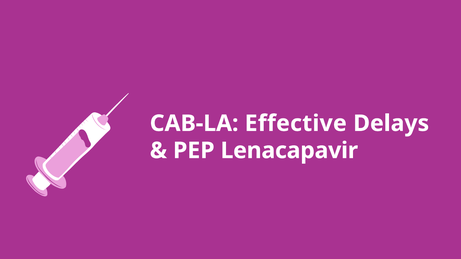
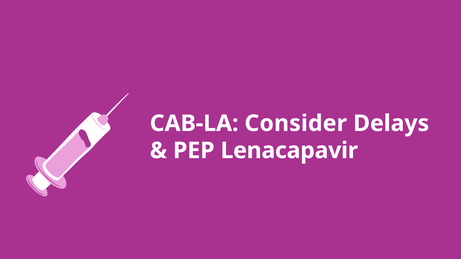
Effective: Effective -> Consider (296, 124)
